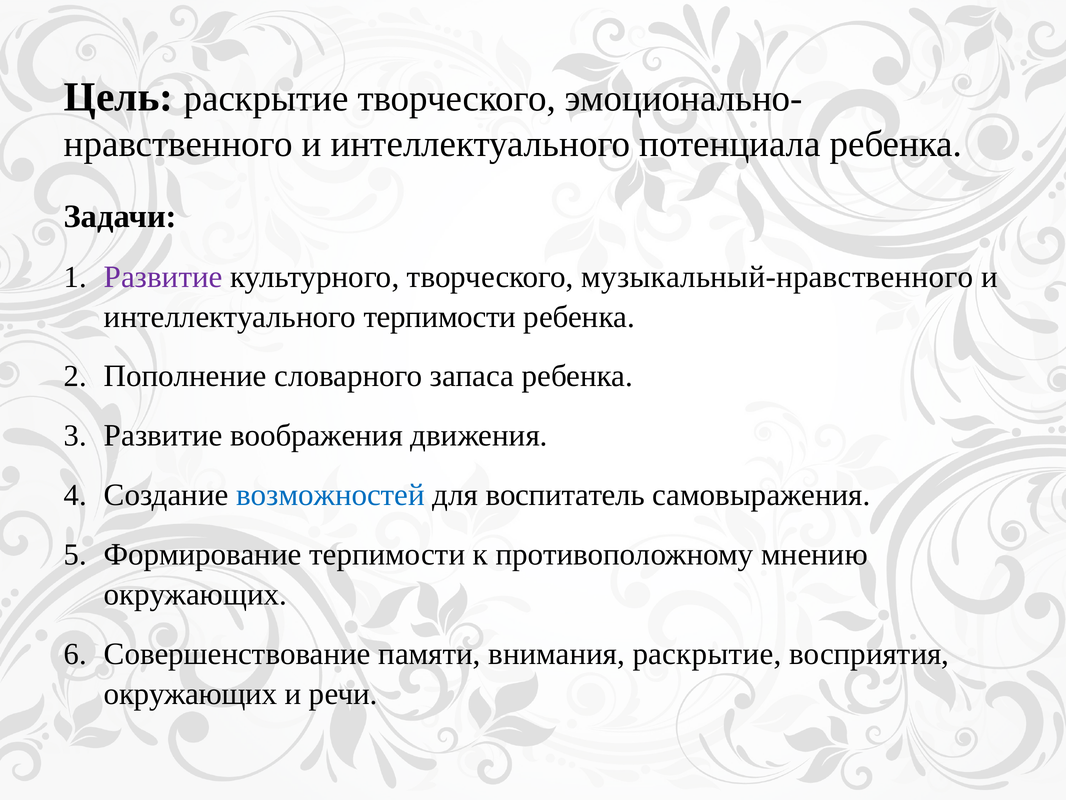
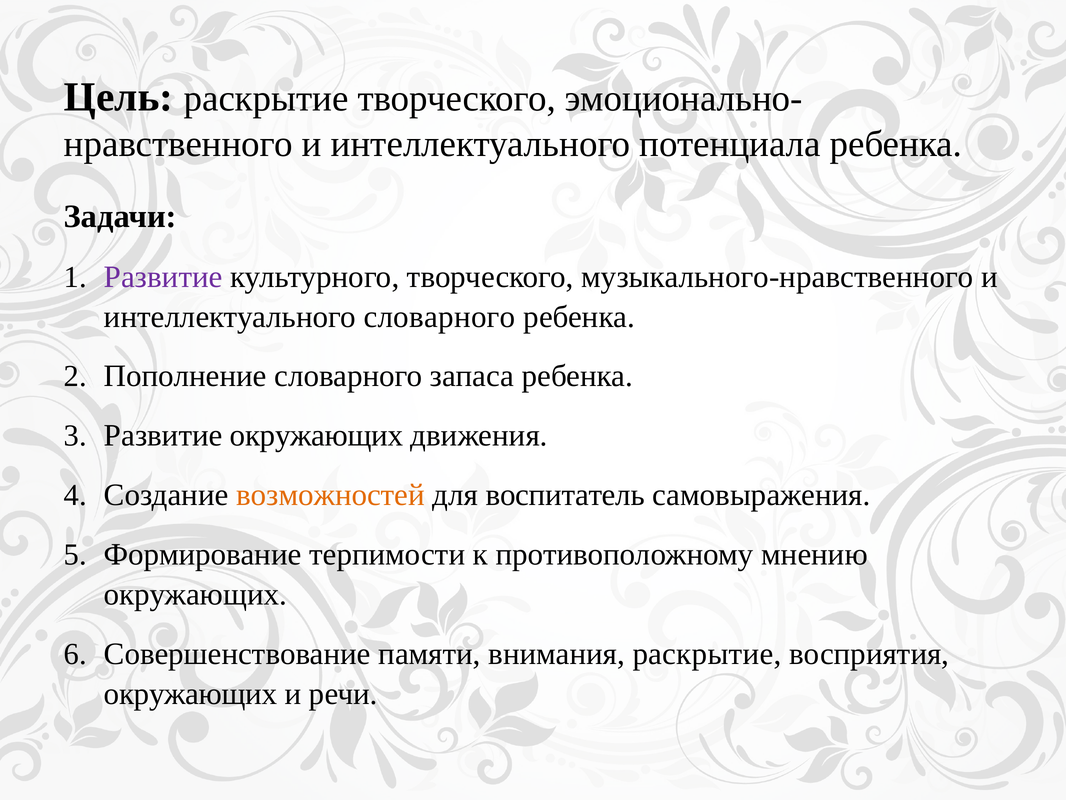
музыкальный-нравственного: музыкальный-нравственного -> музыкального-нравственного (777, 277)
интеллектуального терпимости: терпимости -> словарного (440, 317)
Развитие воображения: воображения -> окружающих (317, 435)
возможностей colour: blue -> orange (330, 495)
